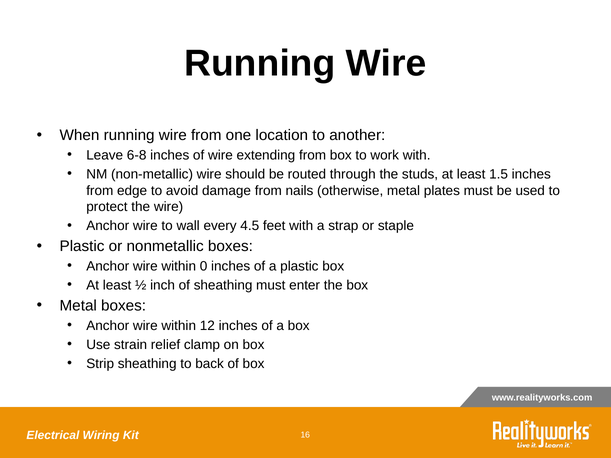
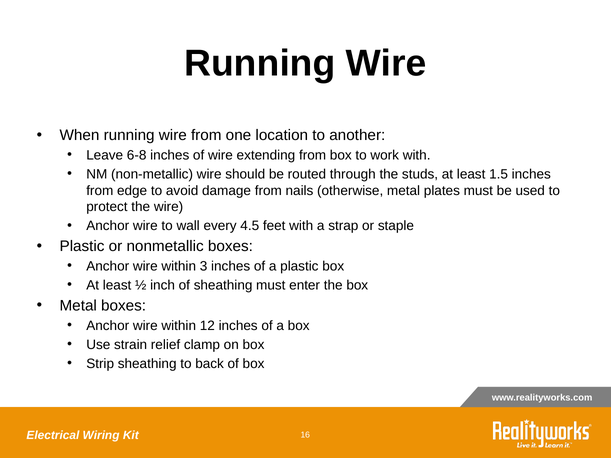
0: 0 -> 3 (204, 266)
